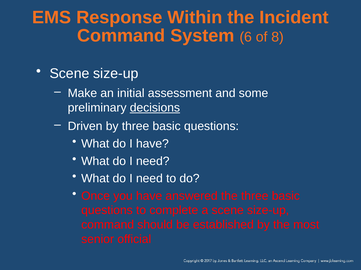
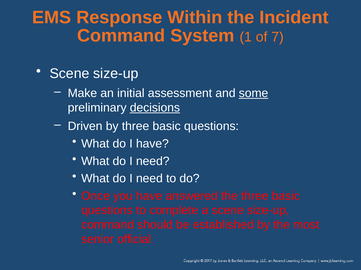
6: 6 -> 1 (246, 37)
8: 8 -> 7 (278, 37)
some underline: none -> present (254, 94)
